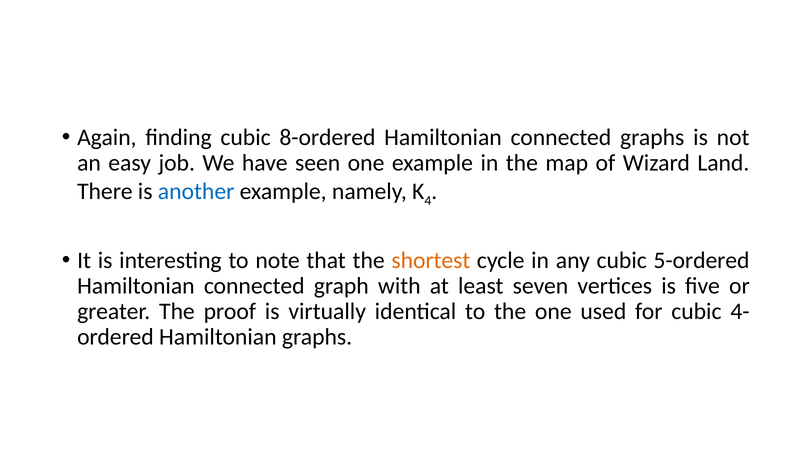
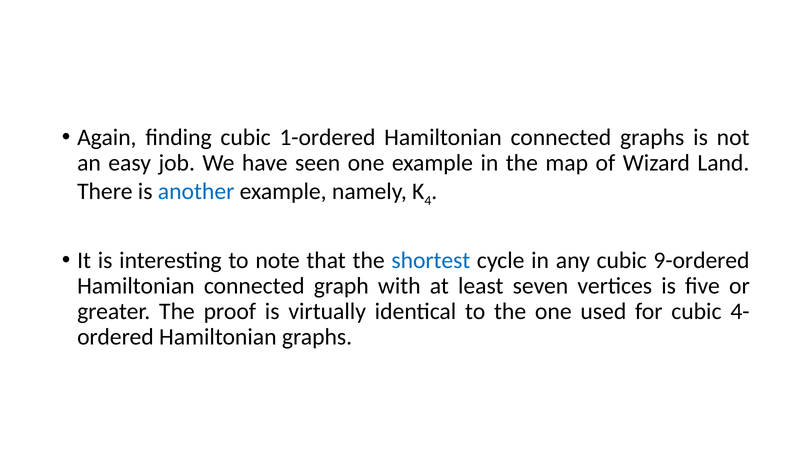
8-ordered: 8-ordered -> 1-ordered (327, 137)
shortest colour: orange -> blue (431, 260)
5-ordered: 5-ordered -> 9-ordered (701, 260)
